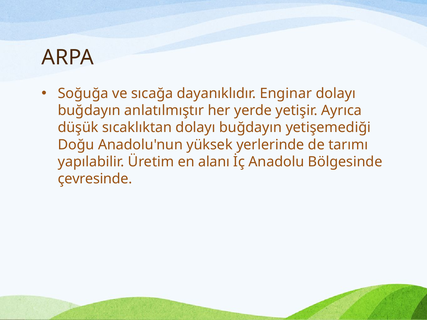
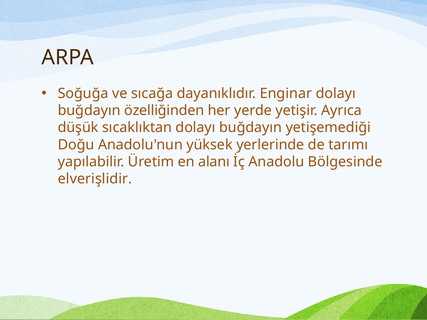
anlatılmıştır: anlatılmıştır -> özelliğinden (164, 111)
çevresinde: çevresinde -> elverişlidir (95, 179)
